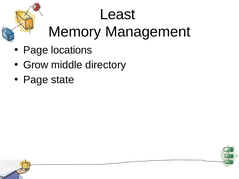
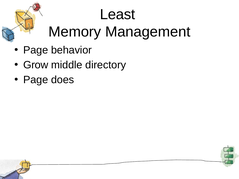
locations: locations -> behavior (71, 50)
state: state -> does (63, 80)
